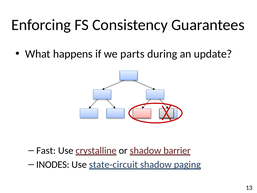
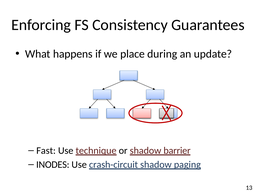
parts: parts -> place (133, 54)
crystalline: crystalline -> technique (96, 150)
state-circuit: state-circuit -> crash-circuit (114, 164)
